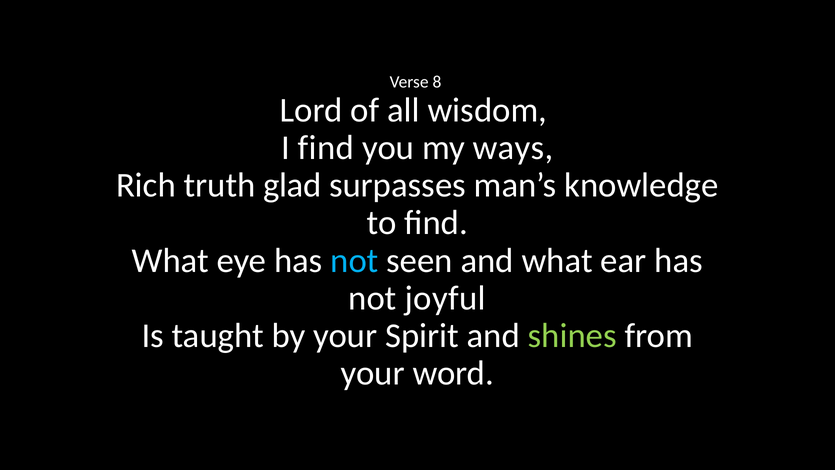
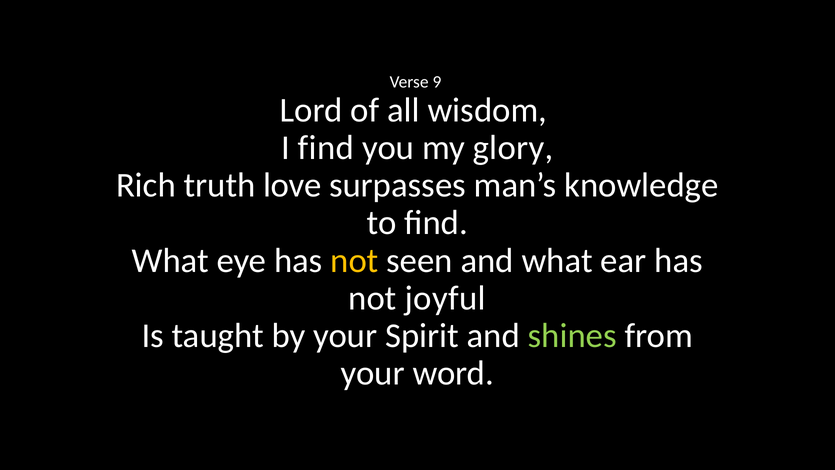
8: 8 -> 9 (437, 82)
ways: ways -> glory (513, 148)
glad: glad -> love (292, 185)
not colour: light blue -> yellow (354, 260)
